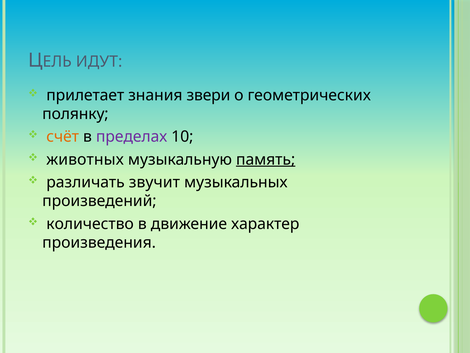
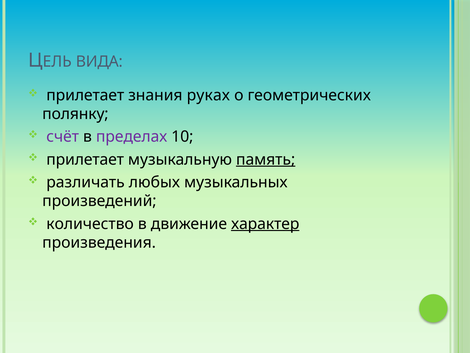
ИДУТ: ИДУТ -> ВИДА (99, 61)
звери: звери -> руках (208, 95)
счёт colour: orange -> purple (63, 137)
животных: животных -> прилетает (85, 159)
звучит: звучит -> любых (154, 182)
характер underline: none -> present (265, 224)
